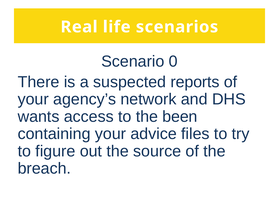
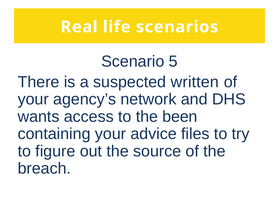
0: 0 -> 5 (173, 61)
reports: reports -> written (195, 82)
